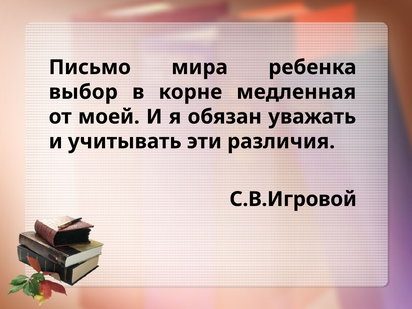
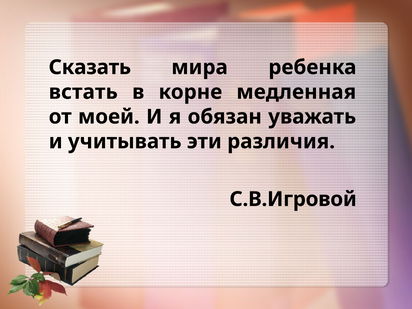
Письмо: Письмо -> Сказать (90, 67)
выбор: выбор -> встать (83, 92)
